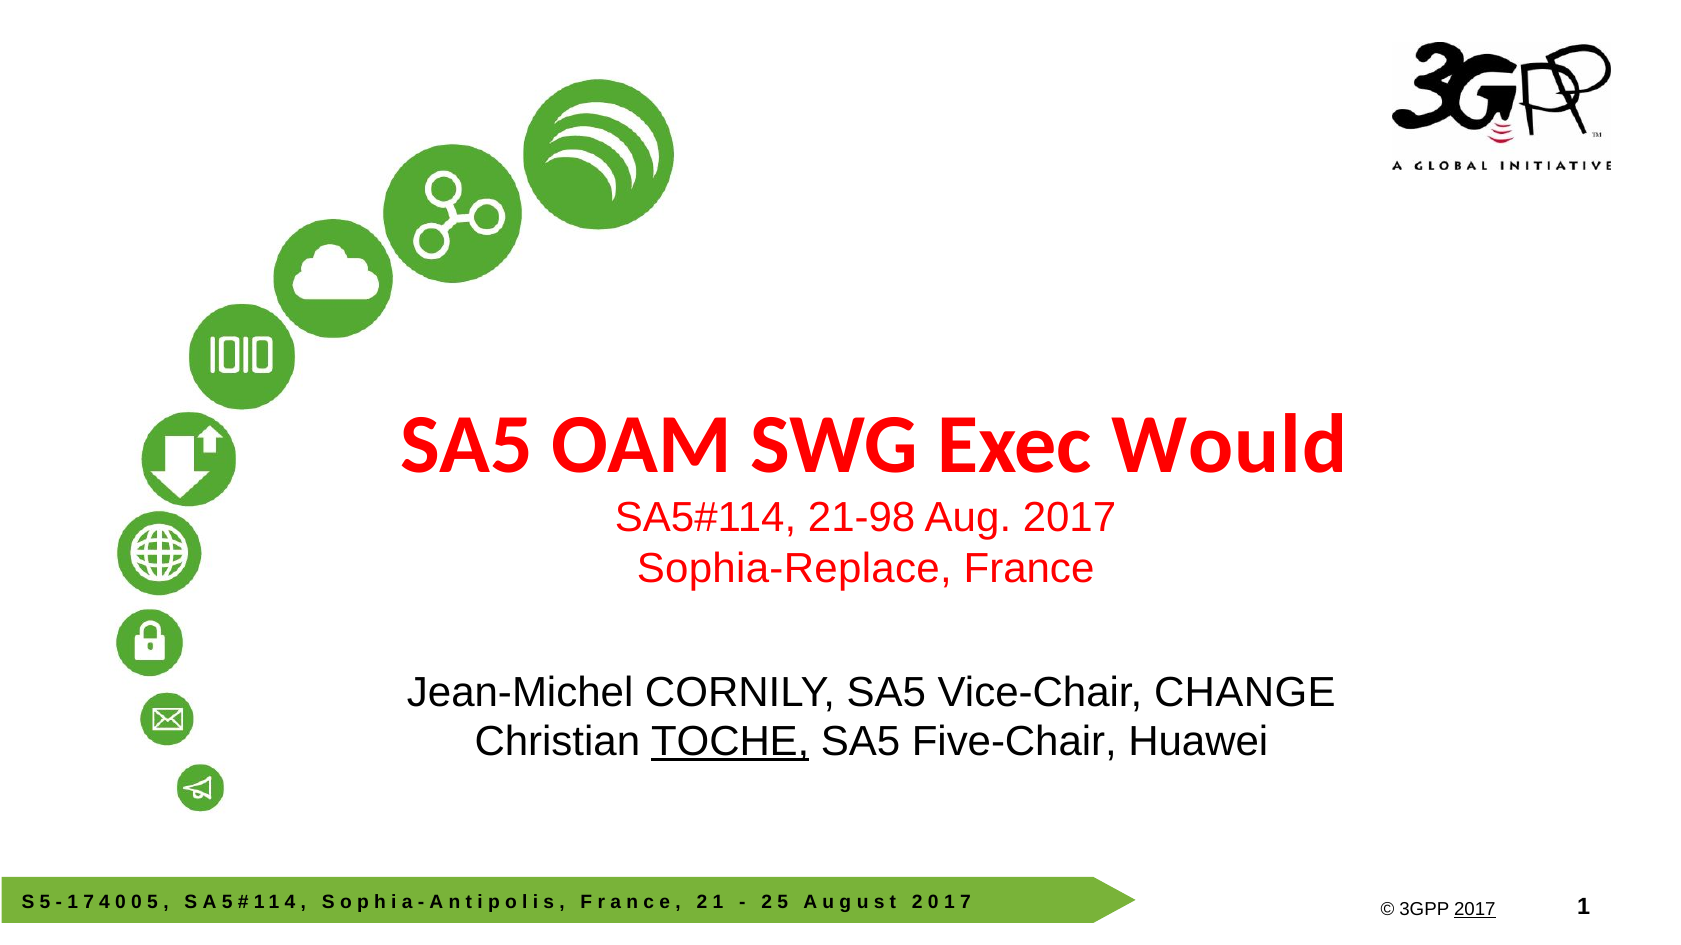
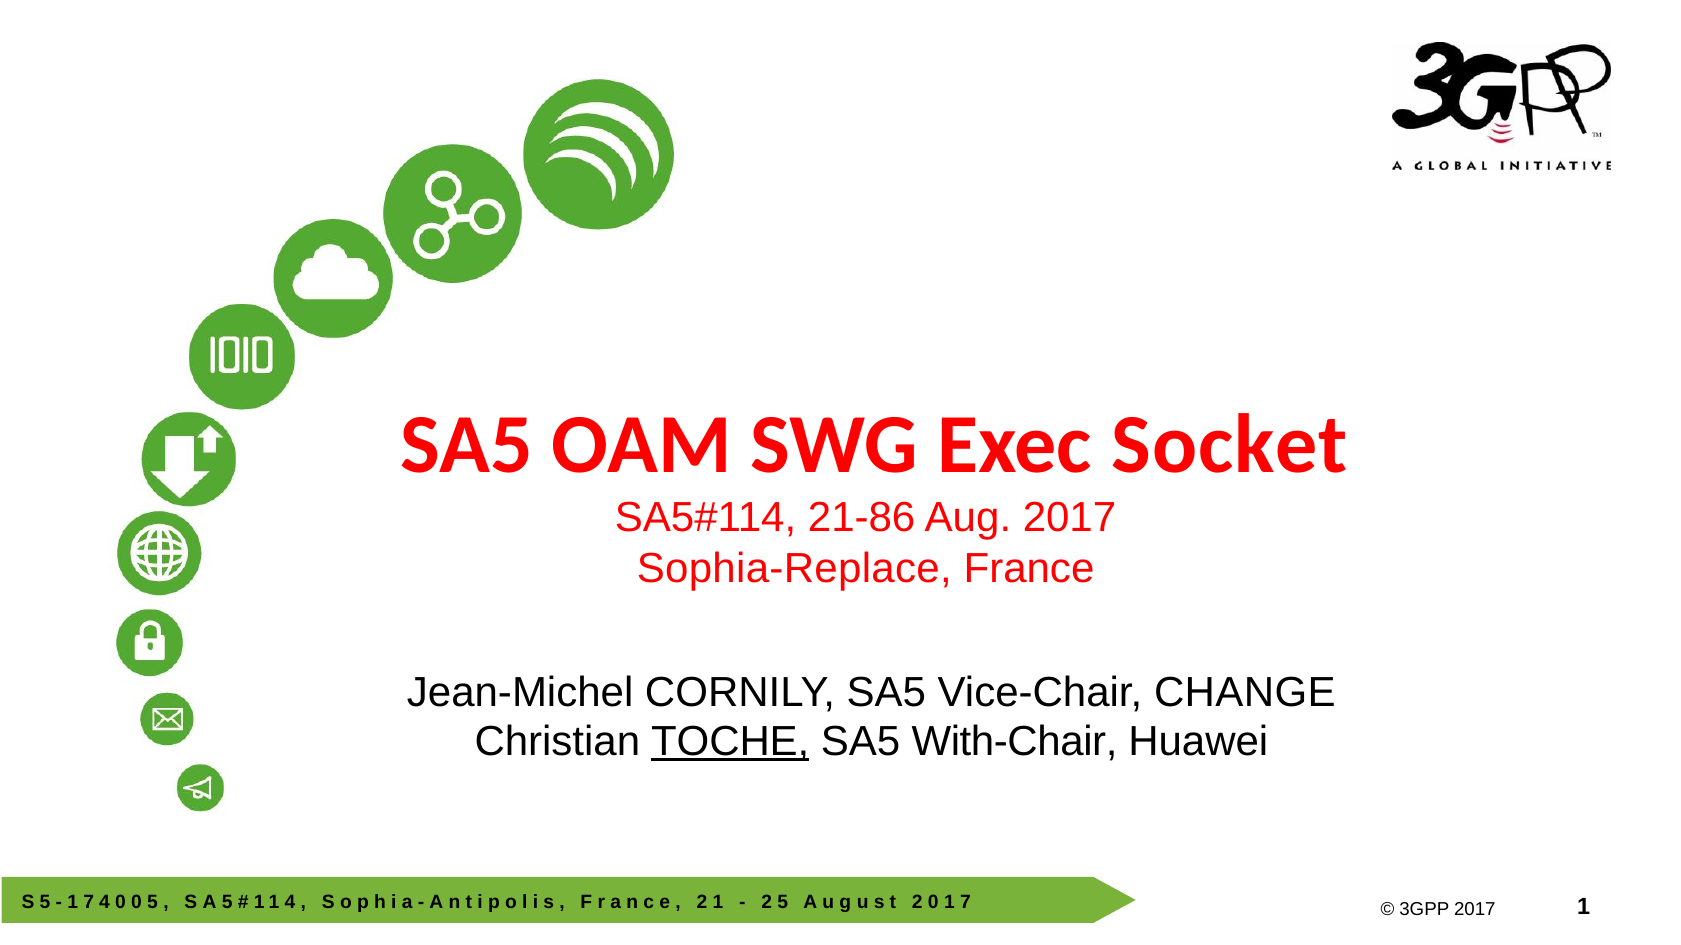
Would: Would -> Socket (1229, 446)
21-98: 21-98 -> 21-86 (862, 518)
Five-Chair: Five-Chair -> With-Chair (1014, 742)
2017 underline: present -> none (1475, 910)
